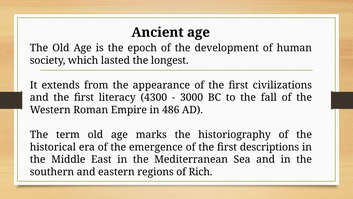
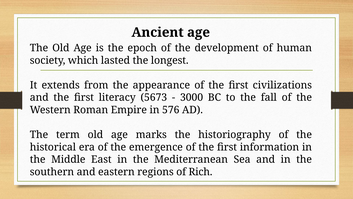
4300: 4300 -> 5673 (154, 97)
486: 486 -> 576 (171, 110)
descriptions: descriptions -> information (269, 147)
